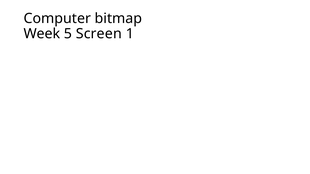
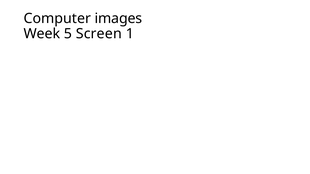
bitmap: bitmap -> images (118, 18)
